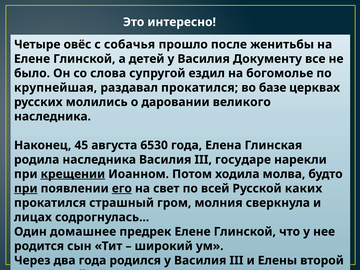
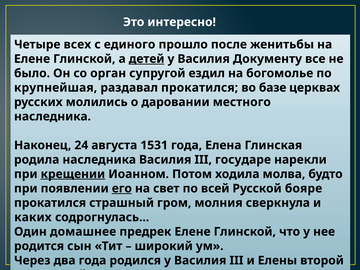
овёс: овёс -> всех (77, 44)
собачья: собачья -> единого (130, 44)
детей underline: none -> present (147, 59)
слова: слова -> орган (108, 73)
великого: великого -> местного (242, 102)
45: 45 -> 24 (81, 145)
6530: 6530 -> 1531 (154, 145)
при underline: present -> none (26, 188)
каких: каких -> бояре (304, 188)
лицах: лицах -> каких (33, 217)
